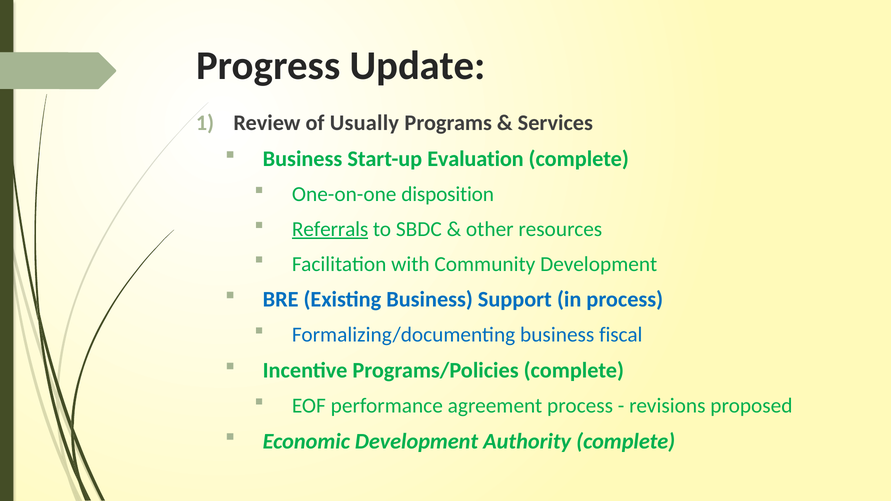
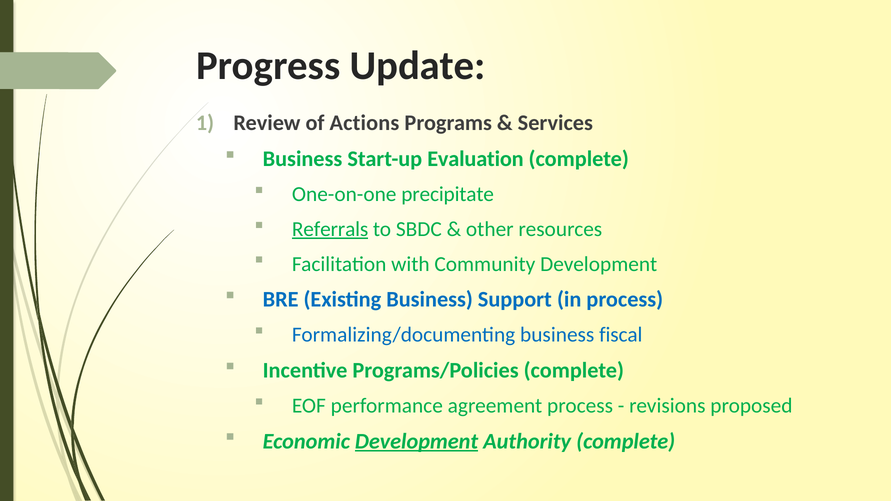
Usually: Usually -> Actions (364, 123)
disposition: disposition -> precipitate (448, 194)
Development underline: none -> present (417, 441)
